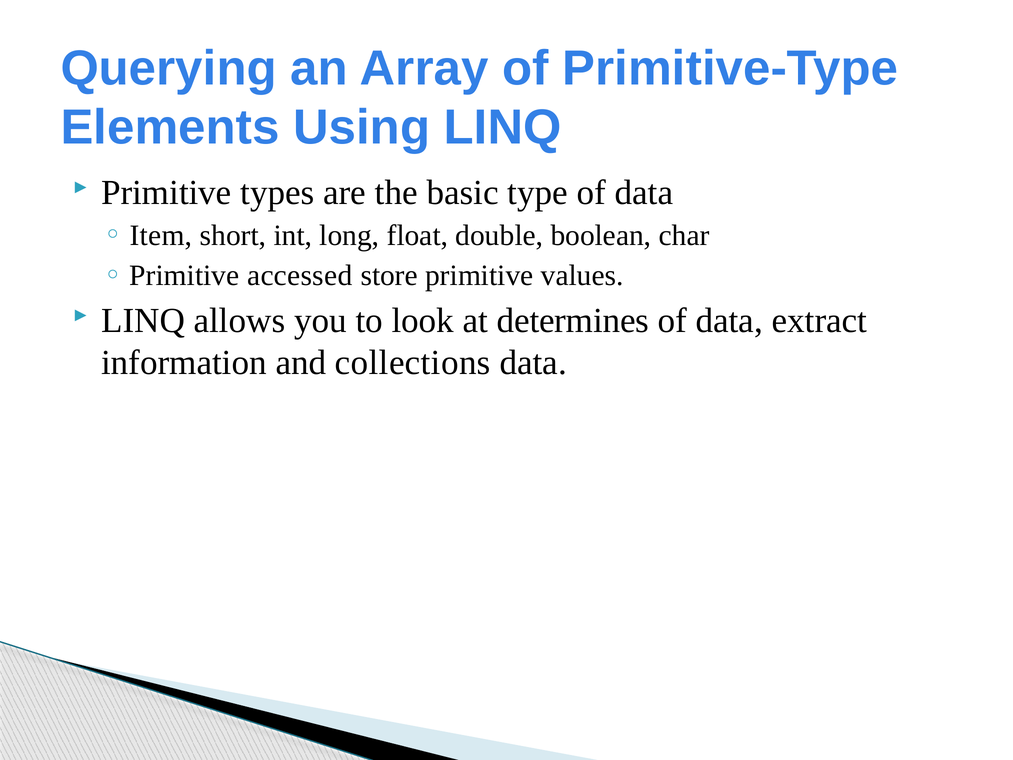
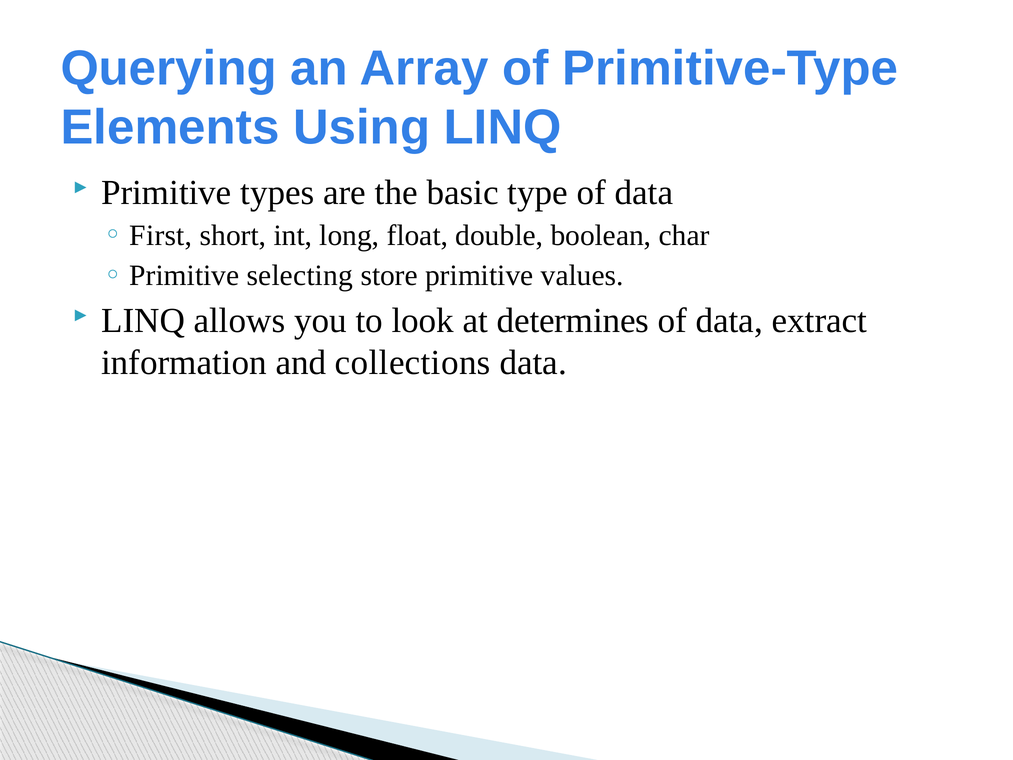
Item: Item -> First (161, 236)
accessed: accessed -> selecting (300, 276)
